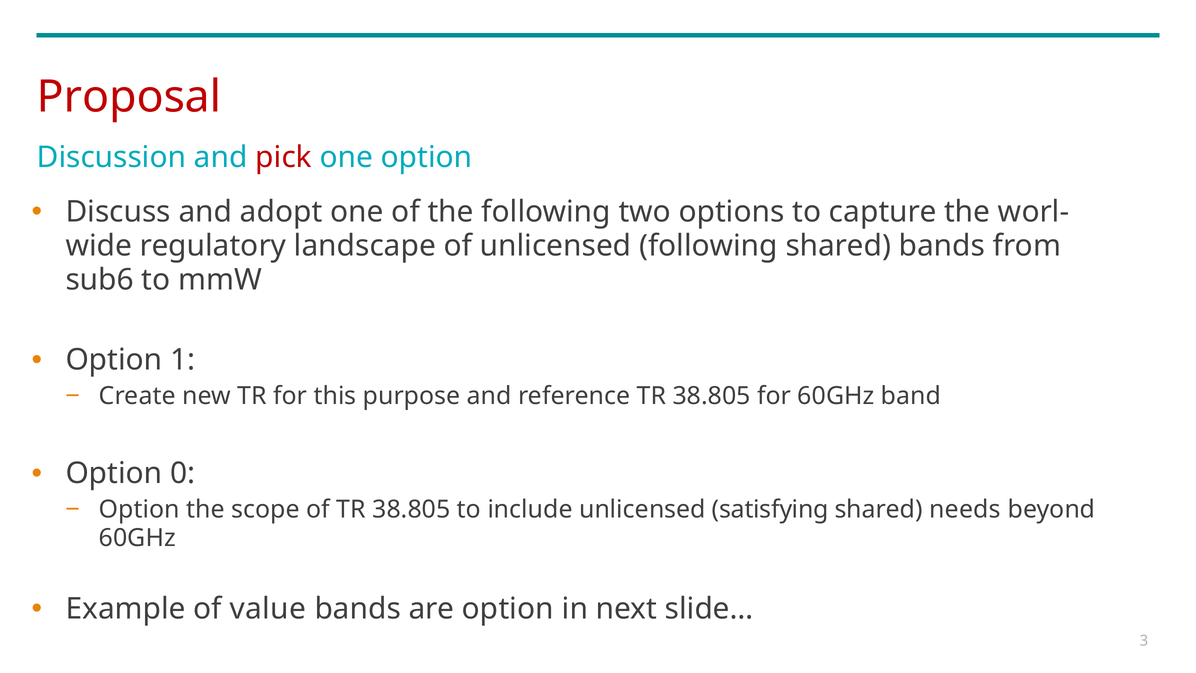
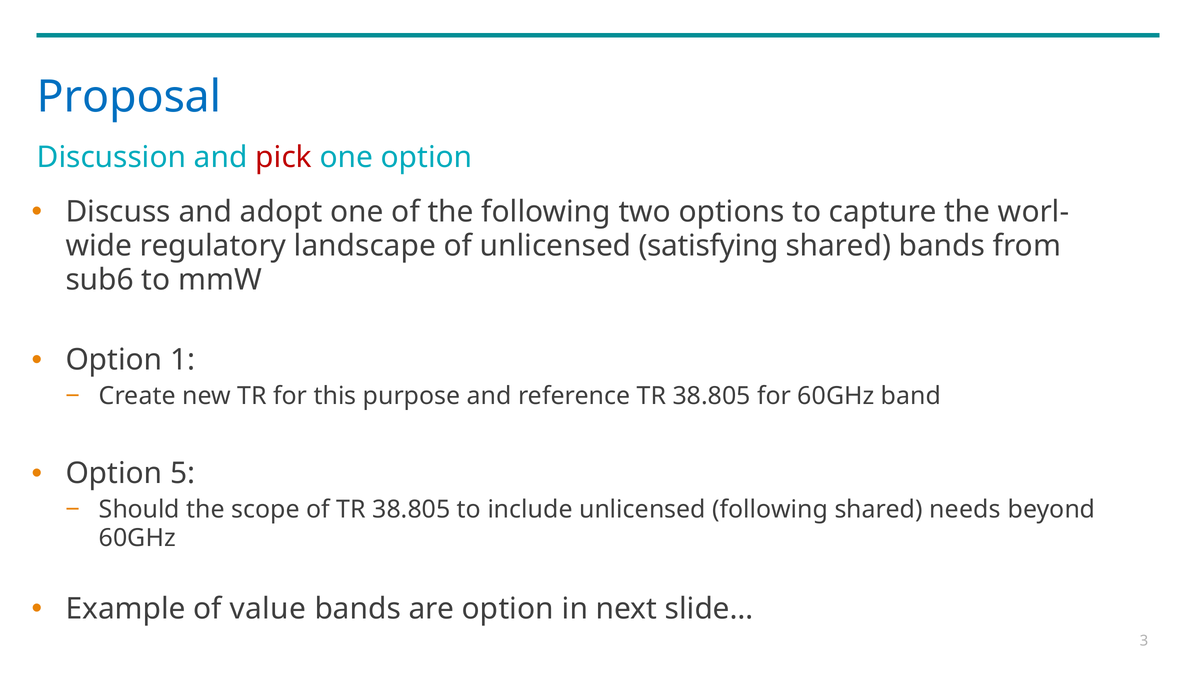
Proposal colour: red -> blue (129, 97)
unlicensed following: following -> satisfying (709, 246)
0: 0 -> 5 (183, 473)
Option: Option -> Should (139, 509)
unlicensed satisfying: satisfying -> following (770, 509)
